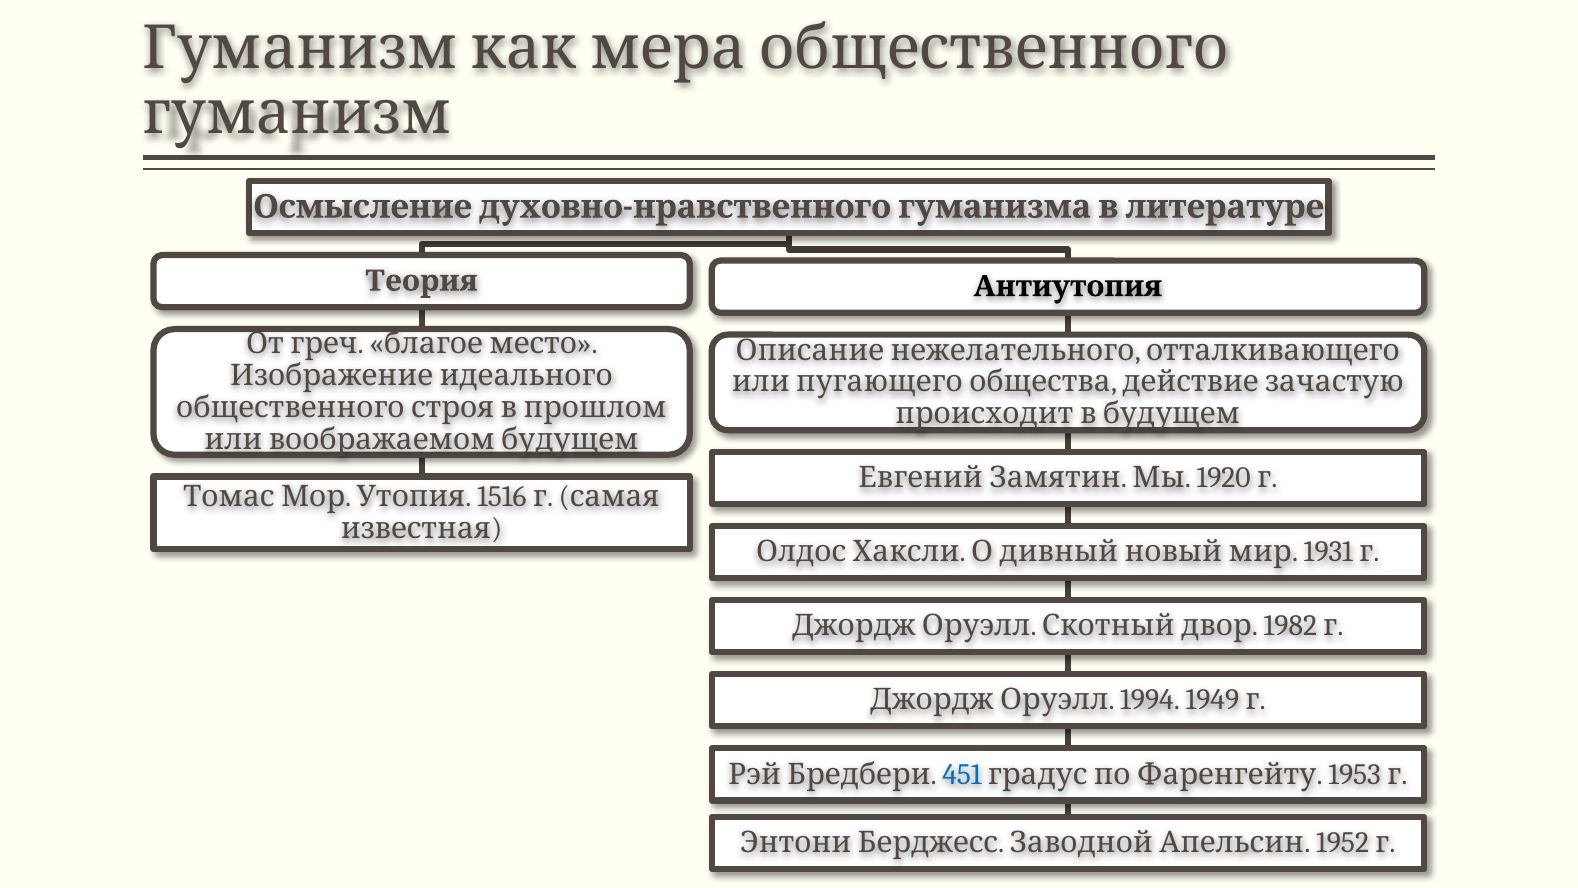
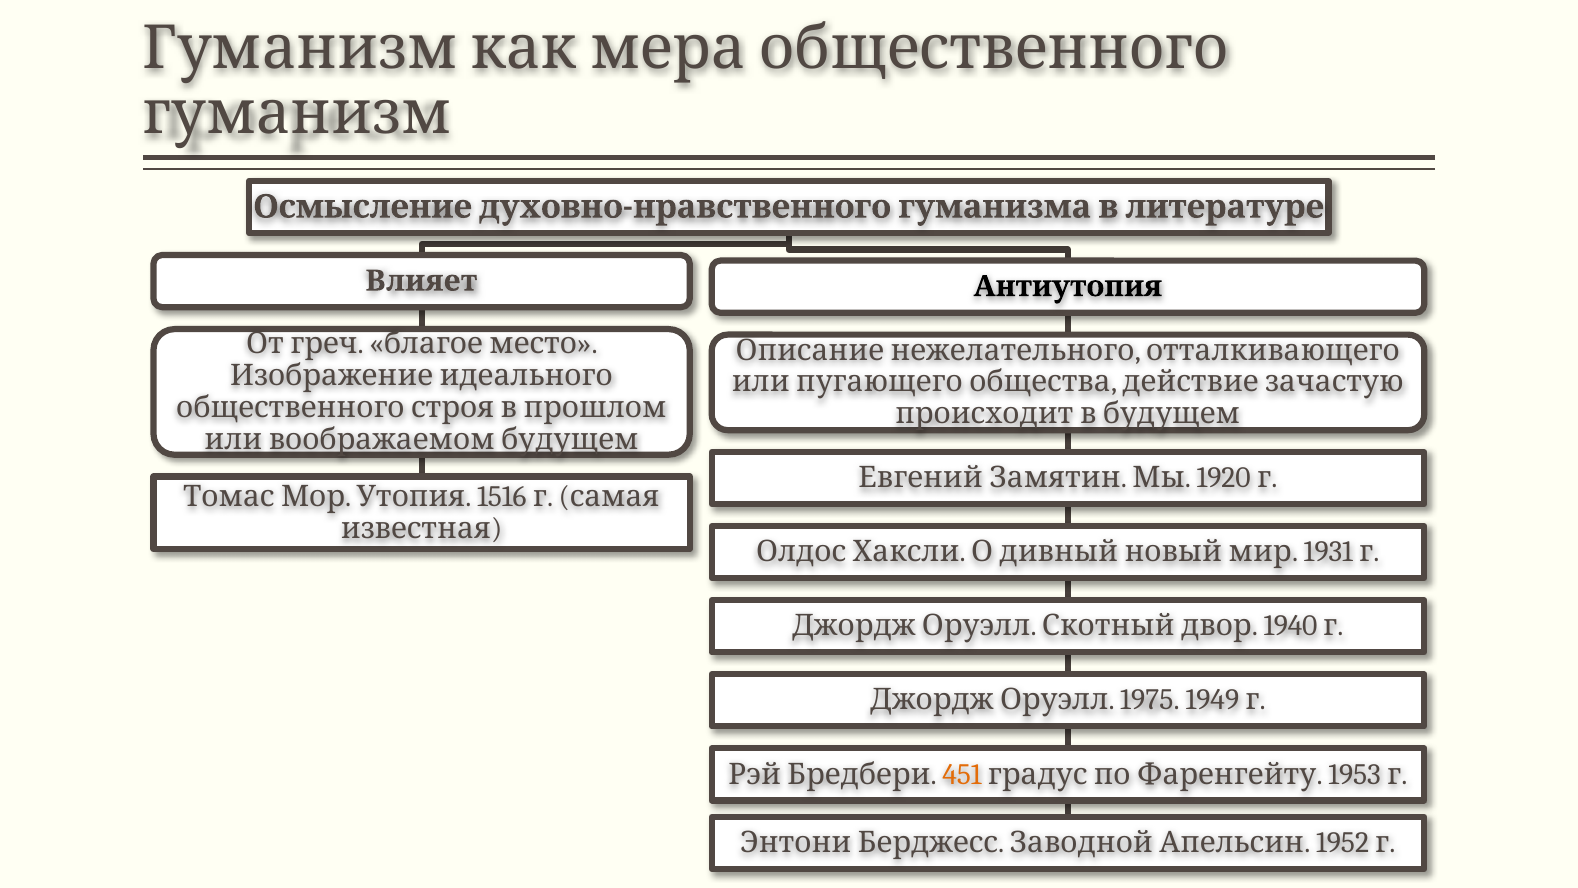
Теория: Теория -> Влияет (421, 281)
1982: 1982 -> 1940 (1290, 626)
1994: 1994 -> 1975 (1150, 700)
451 colour: blue -> orange (962, 774)
